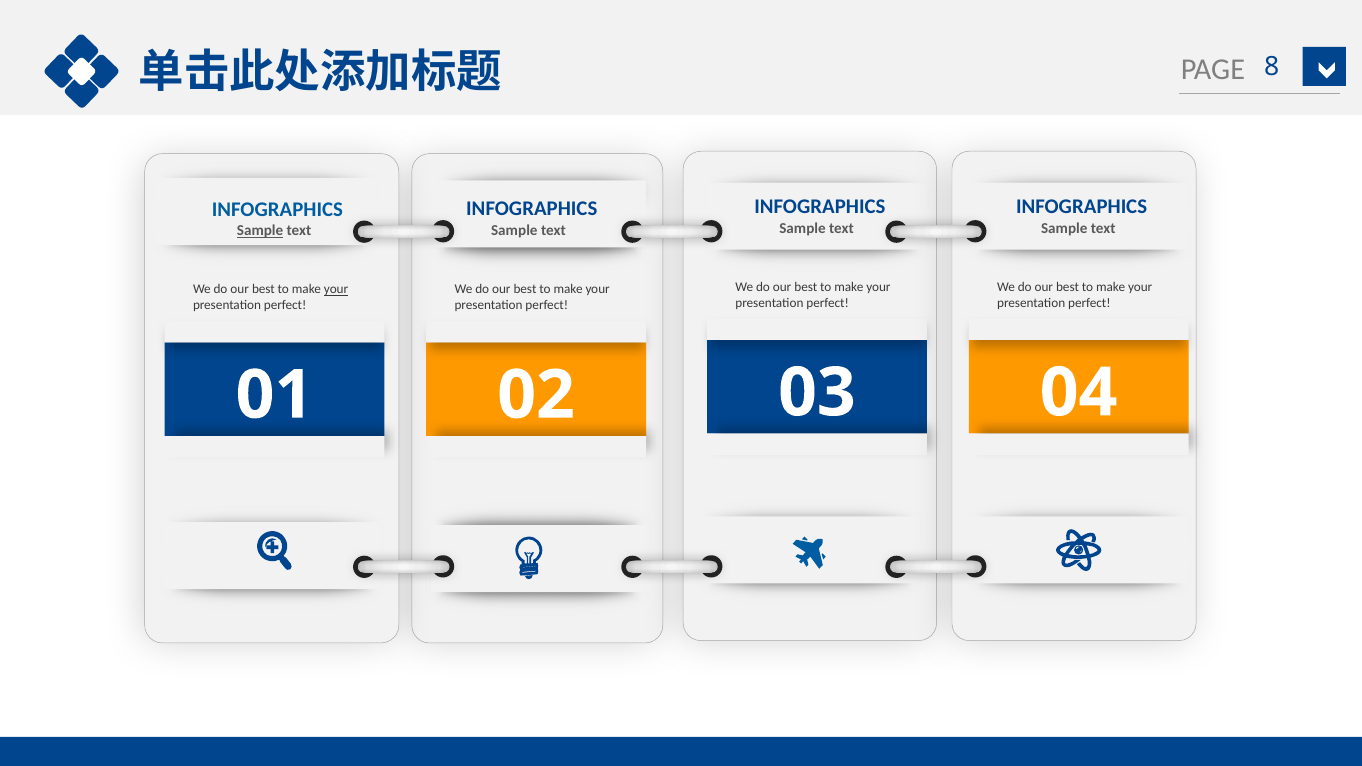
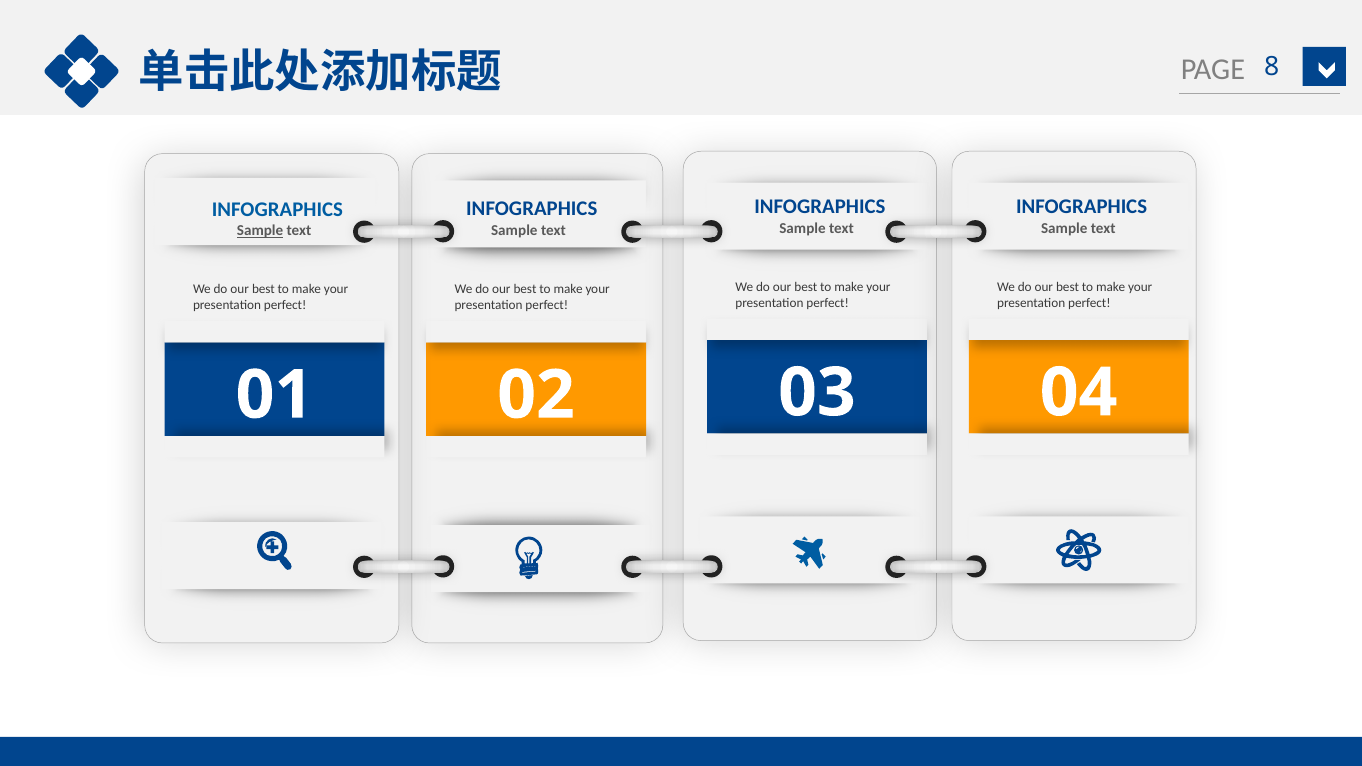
your underline: present -> none (336, 289)
